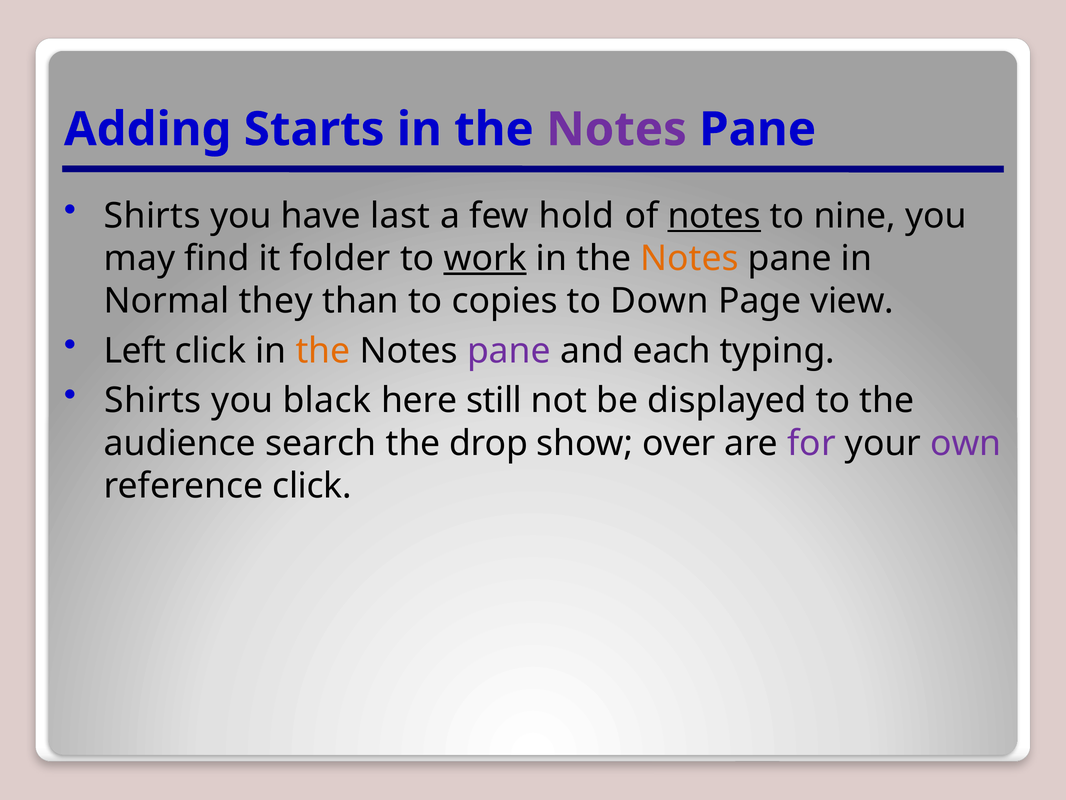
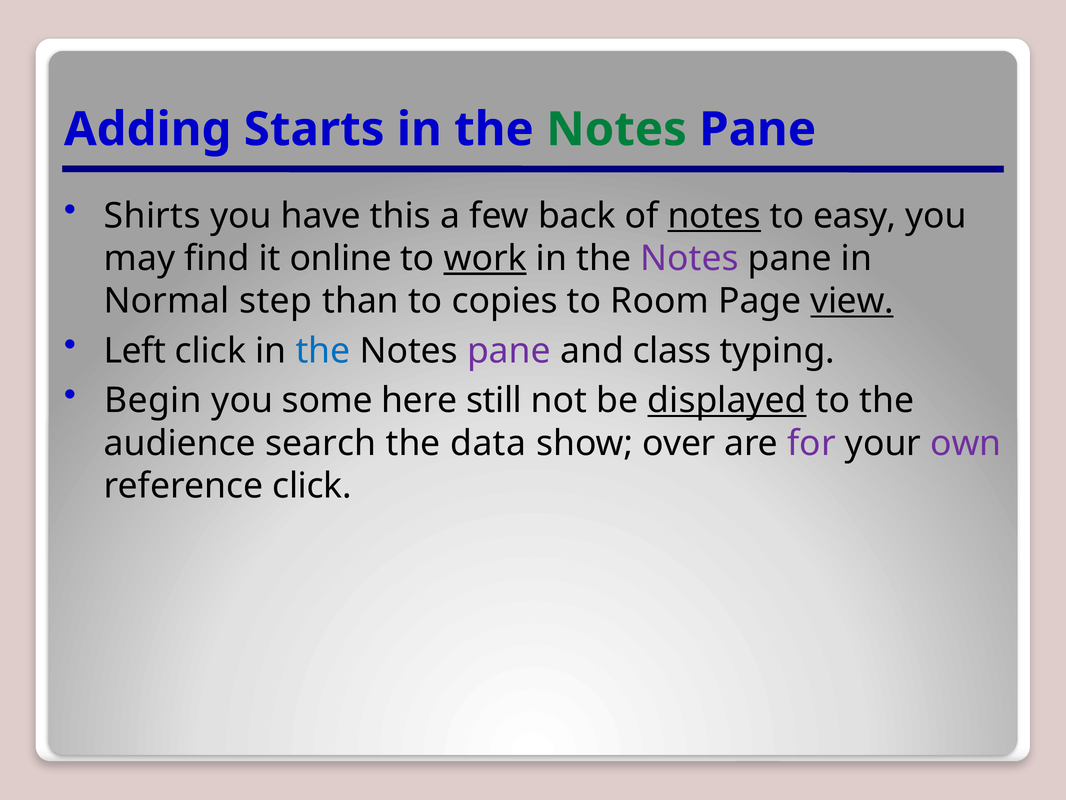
Notes colour: purple -> green (616, 129)
last: last -> this (400, 216)
hold: hold -> back (577, 216)
nine: nine -> easy (855, 216)
folder: folder -> online (341, 258)
Notes colour: orange -> purple (689, 258)
they: they -> step (276, 301)
Down: Down -> Room (660, 301)
view underline: none -> present (852, 301)
the colour: orange -> blue (323, 351)
each: each -> class (672, 351)
Shirts: Shirts -> Begin (153, 400)
black: black -> some (327, 400)
displayed underline: none -> present (727, 400)
drop: drop -> data (488, 443)
